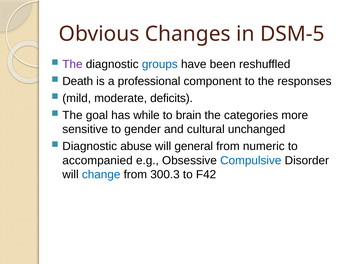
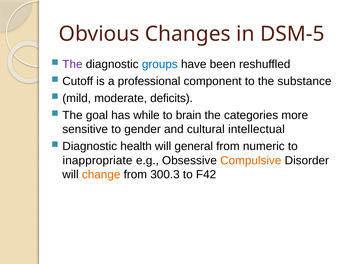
Death: Death -> Cutoff (78, 81)
responses: responses -> substance (304, 81)
unchanged: unchanged -> intellectual (256, 129)
abuse: abuse -> health (136, 146)
accompanied: accompanied -> inappropriate (97, 160)
Compulsive colour: blue -> orange (251, 160)
change colour: blue -> orange (101, 174)
